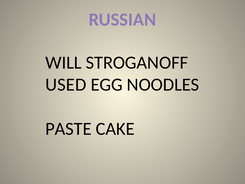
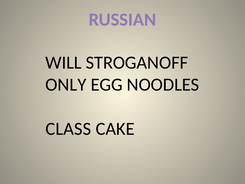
USED: USED -> ONLY (66, 85)
PASTE: PASTE -> CLASS (68, 129)
